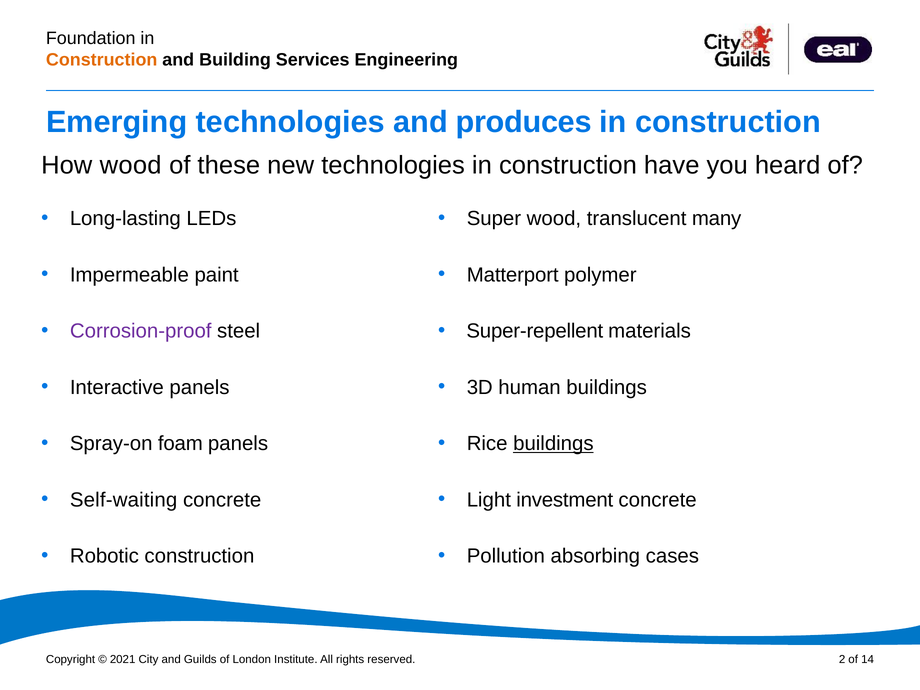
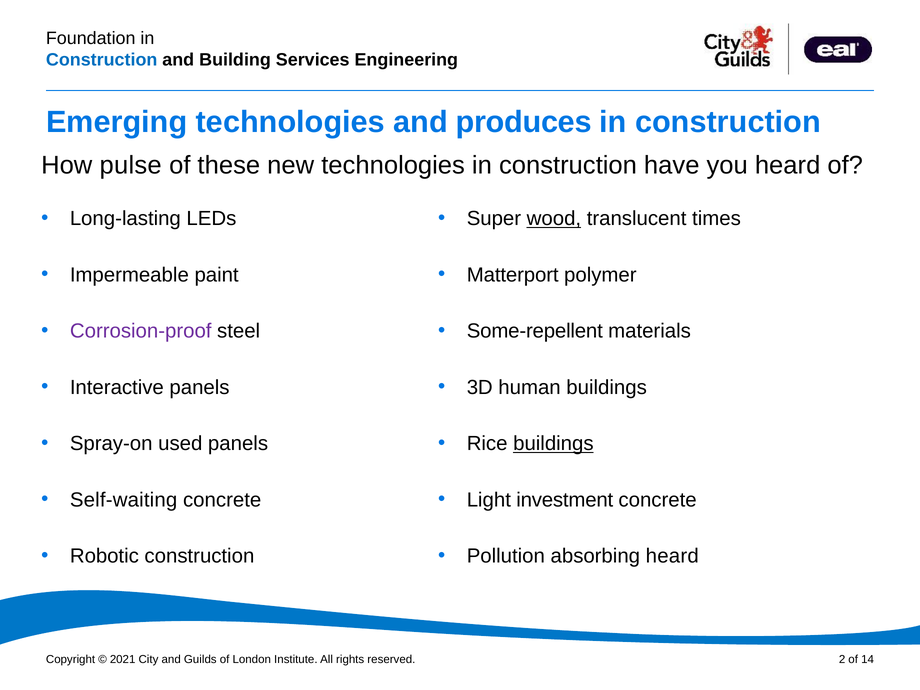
Construction colour: orange -> blue (102, 60)
How wood: wood -> pulse (131, 165)
wood underline: none -> present (554, 219)
many: many -> times (716, 219)
Super-repellent: Super-repellent -> Some-repellent (535, 331)
foam: foam -> used (180, 444)
absorbing cases: cases -> heard (672, 556)
